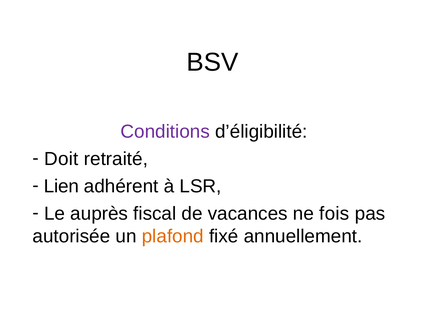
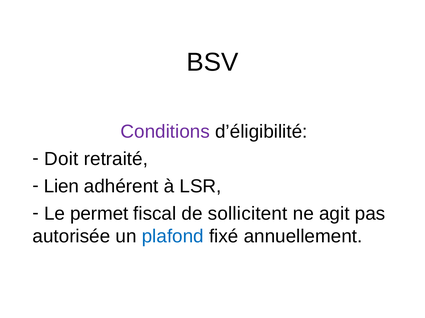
auprès: auprès -> permet (99, 214)
vacances: vacances -> sollicitent (248, 214)
fois: fois -> agit (334, 214)
plafond colour: orange -> blue (173, 237)
